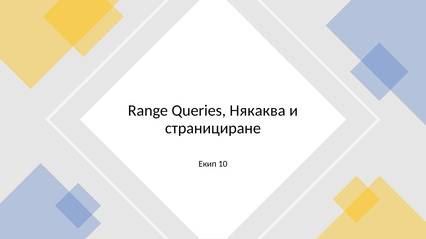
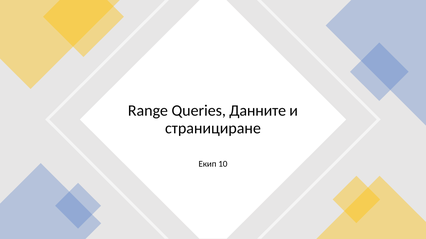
Някаква: Някаква -> Данните (258, 111)
